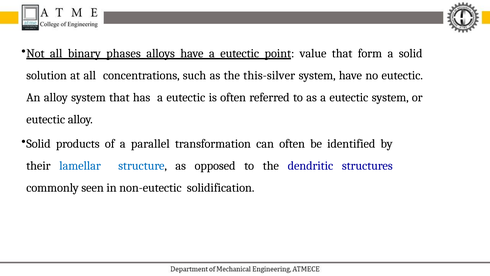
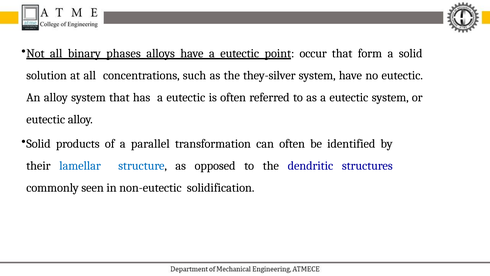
value: value -> occur (313, 53)
this-silver: this-silver -> they-silver (269, 75)
